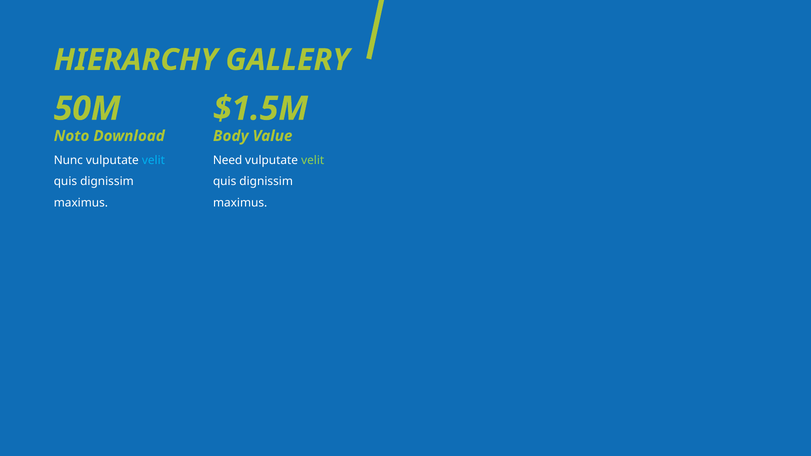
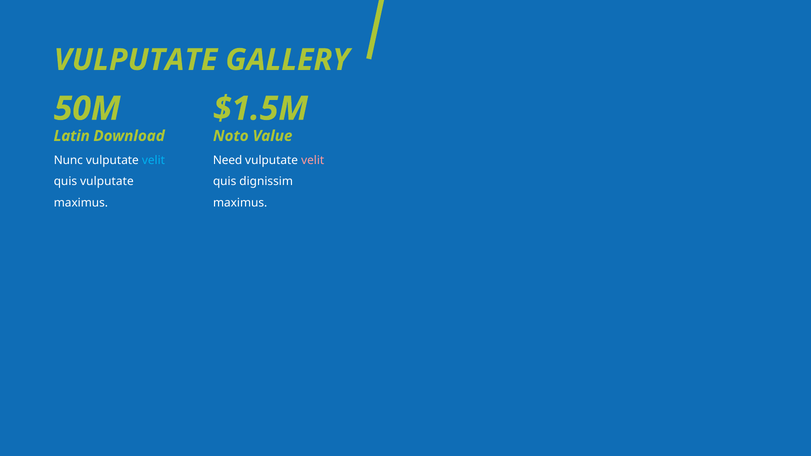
HIERARCHY: HIERARCHY -> VULPUTATE (136, 60)
Noto: Noto -> Latin (72, 136)
Body: Body -> Noto (231, 136)
velit colour: light green -> pink (313, 160)
dignissim: dignissim -> vulputate (107, 182)
